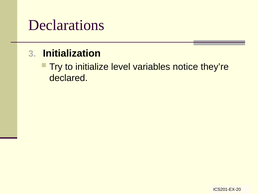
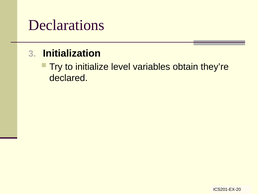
notice: notice -> obtain (185, 67)
